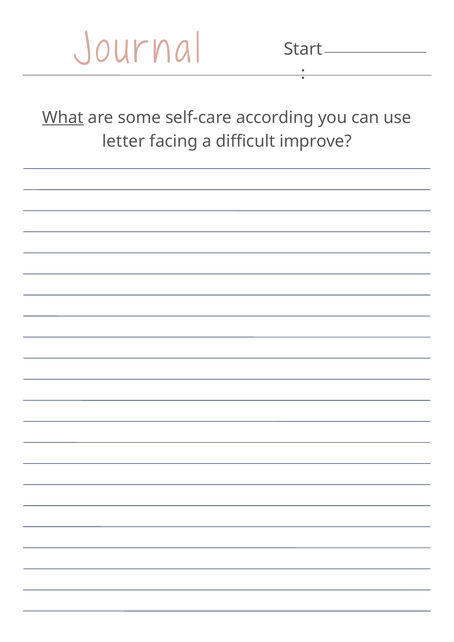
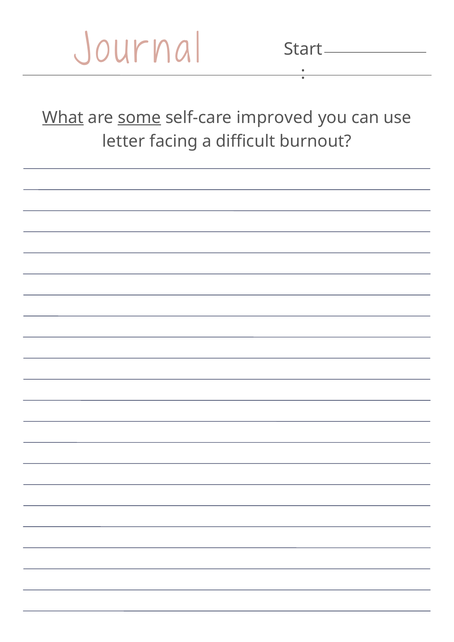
some underline: none -> present (139, 118)
according: according -> improved (275, 118)
improve: improve -> burnout (315, 141)
